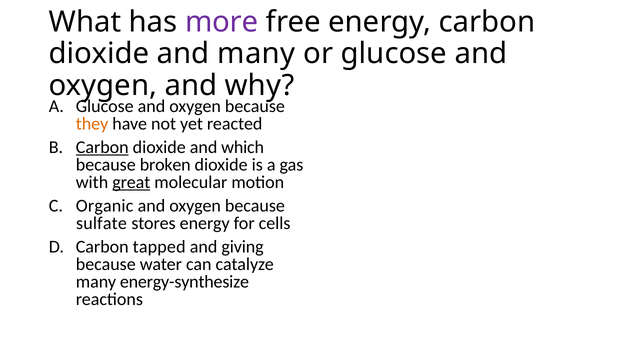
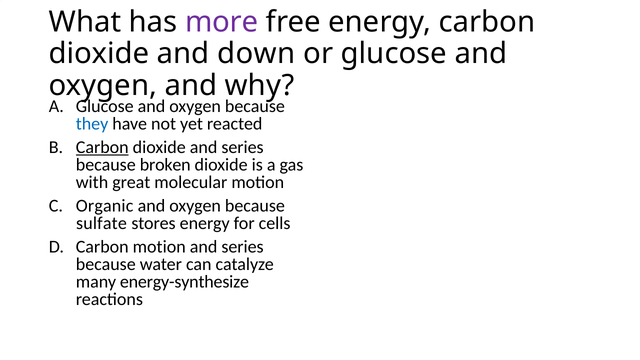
and many: many -> down (256, 54)
they colour: orange -> blue (92, 124)
dioxide and which: which -> series (243, 147)
great underline: present -> none (131, 182)
Carbon tapped: tapped -> motion (159, 247)
giving: giving -> series (243, 247)
